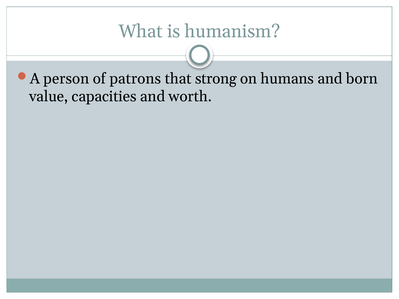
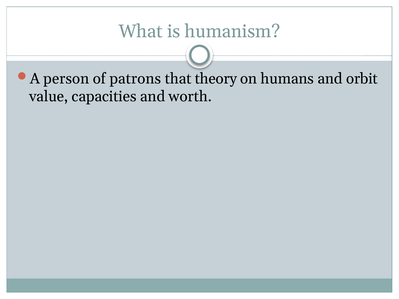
strong: strong -> theory (216, 79)
born: born -> orbit (362, 79)
